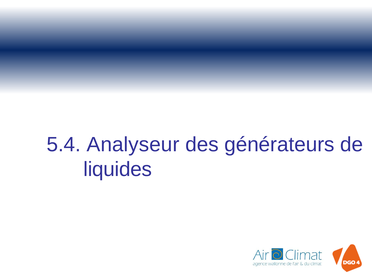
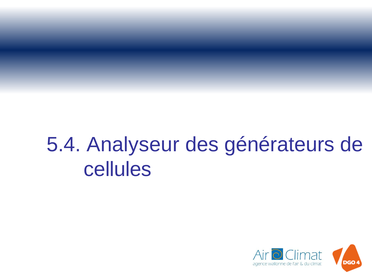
liquides: liquides -> cellules (118, 169)
